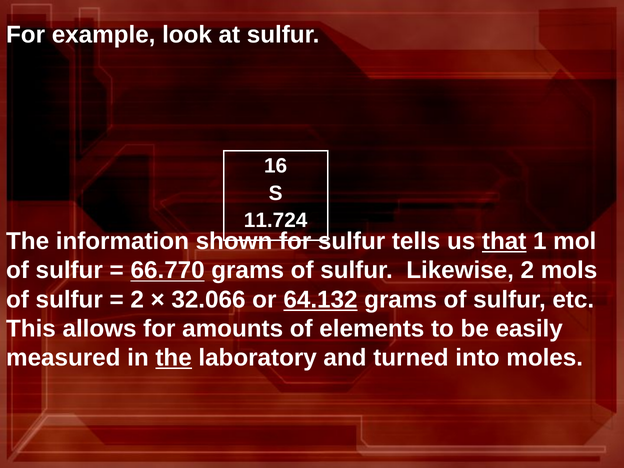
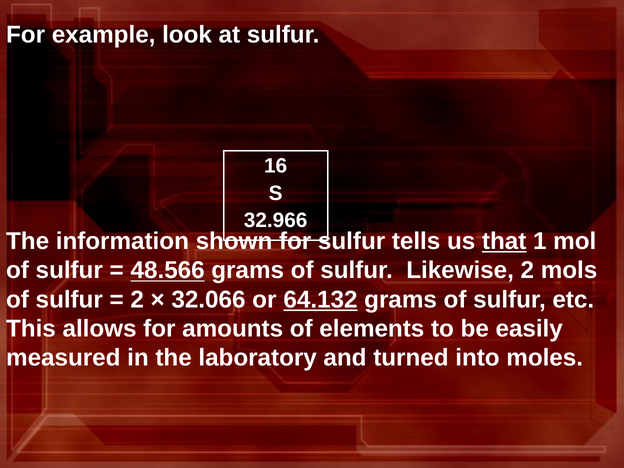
11.724: 11.724 -> 32.966 (276, 221)
66.770: 66.770 -> 48.566 (168, 270)
the underline: present -> none (174, 358)
